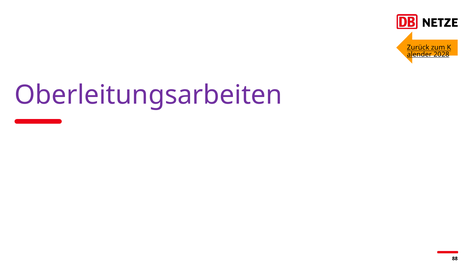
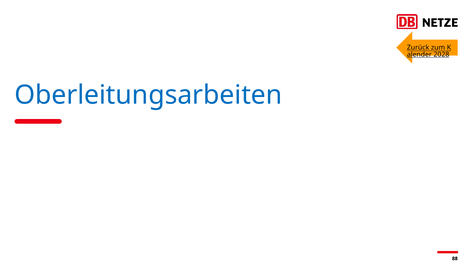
Oberleitungsarbeiten colour: purple -> blue (148, 95)
